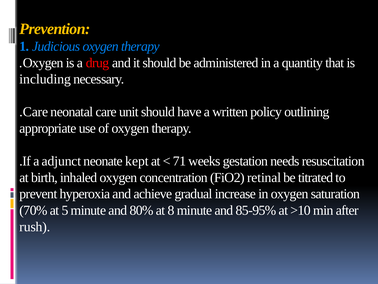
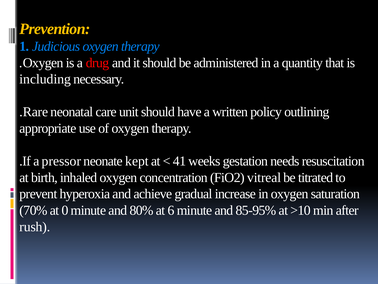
.Care: .Care -> .Rare (34, 112)
adjunct: adjunct -> pressor (61, 161)
71: 71 -> 41 (180, 161)
retinal: retinal -> vitreal (264, 177)
5: 5 -> 0 (65, 210)
8: 8 -> 6 (171, 210)
